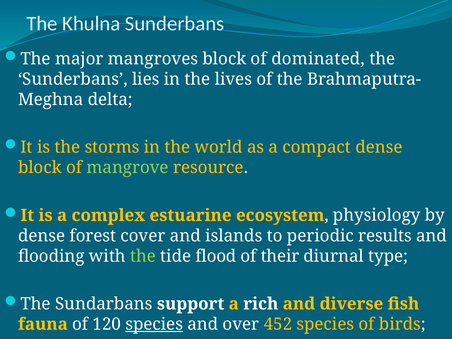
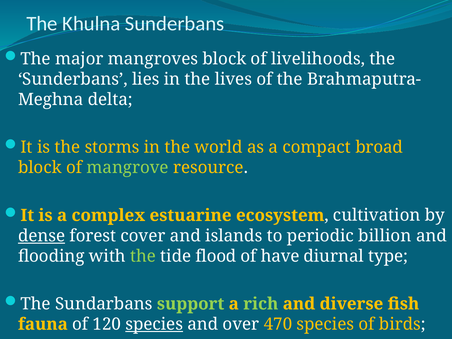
dominated: dominated -> livelihoods (318, 59)
compact dense: dense -> broad (379, 147)
physiology: physiology -> cultivation (377, 215)
dense underline: none -> present (42, 236)
results: results -> billion (385, 236)
their: their -> have (280, 256)
support colour: white -> light green (191, 304)
rich colour: white -> light green (261, 304)
452: 452 -> 470 (278, 324)
